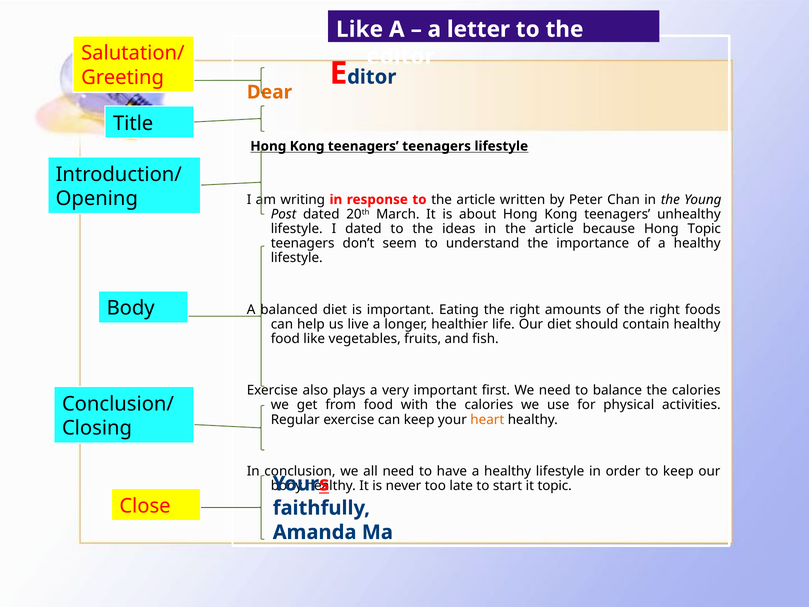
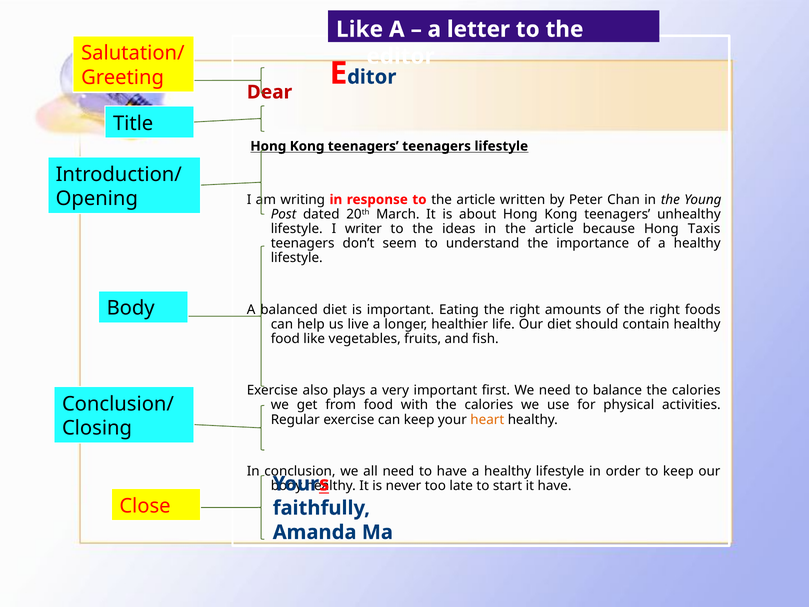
Dear colour: orange -> red (269, 92)
I dated: dated -> writer (363, 229)
Hong Topic: Topic -> Taxis (704, 229)
it topic: topic -> have (555, 486)
